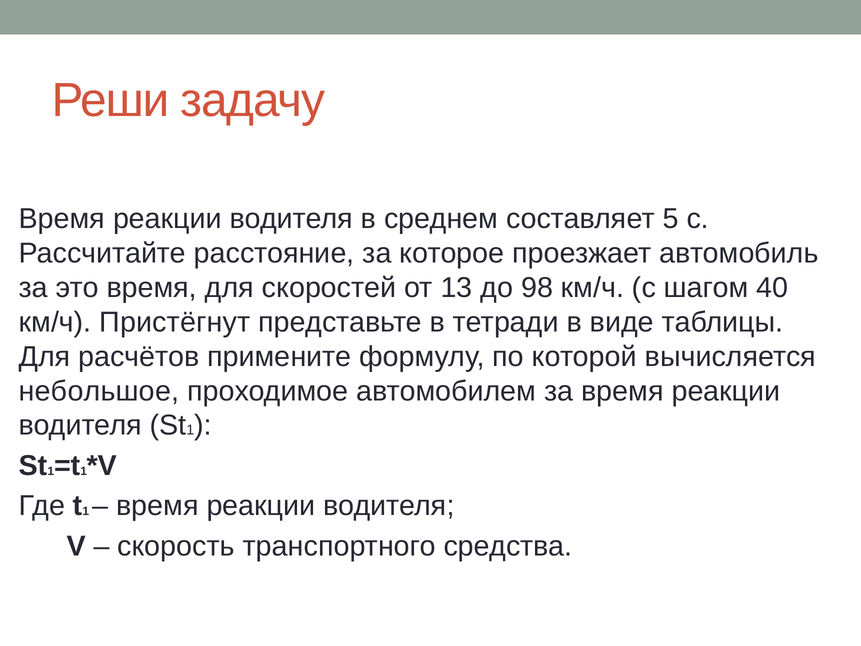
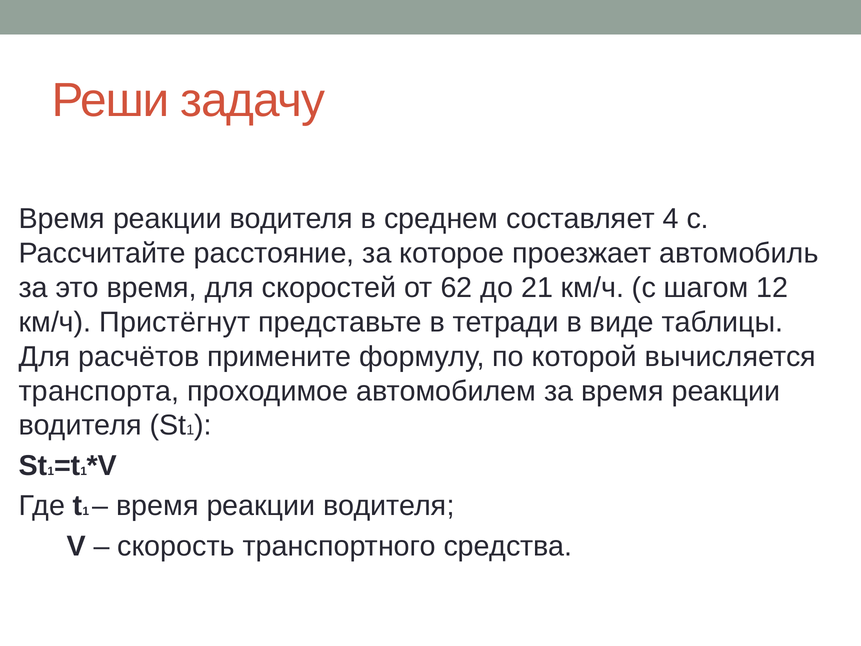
5: 5 -> 4 (671, 219)
13: 13 -> 62 (456, 288)
98: 98 -> 21 (537, 288)
40: 40 -> 12 (772, 288)
небольшое: небольшое -> транспорта (99, 391)
